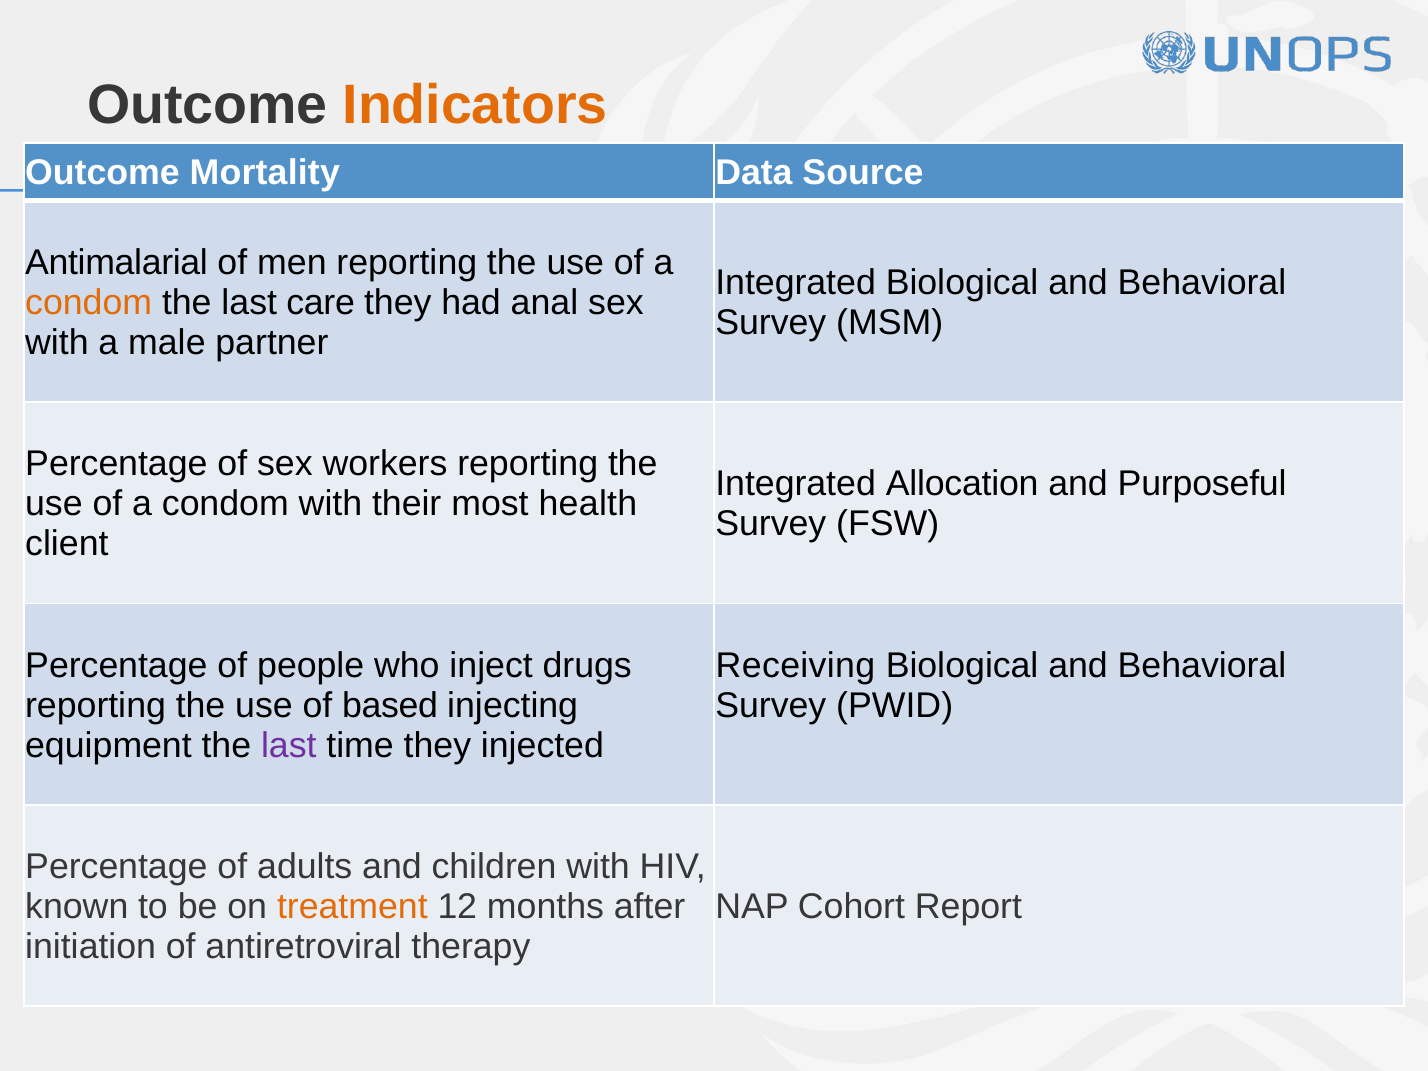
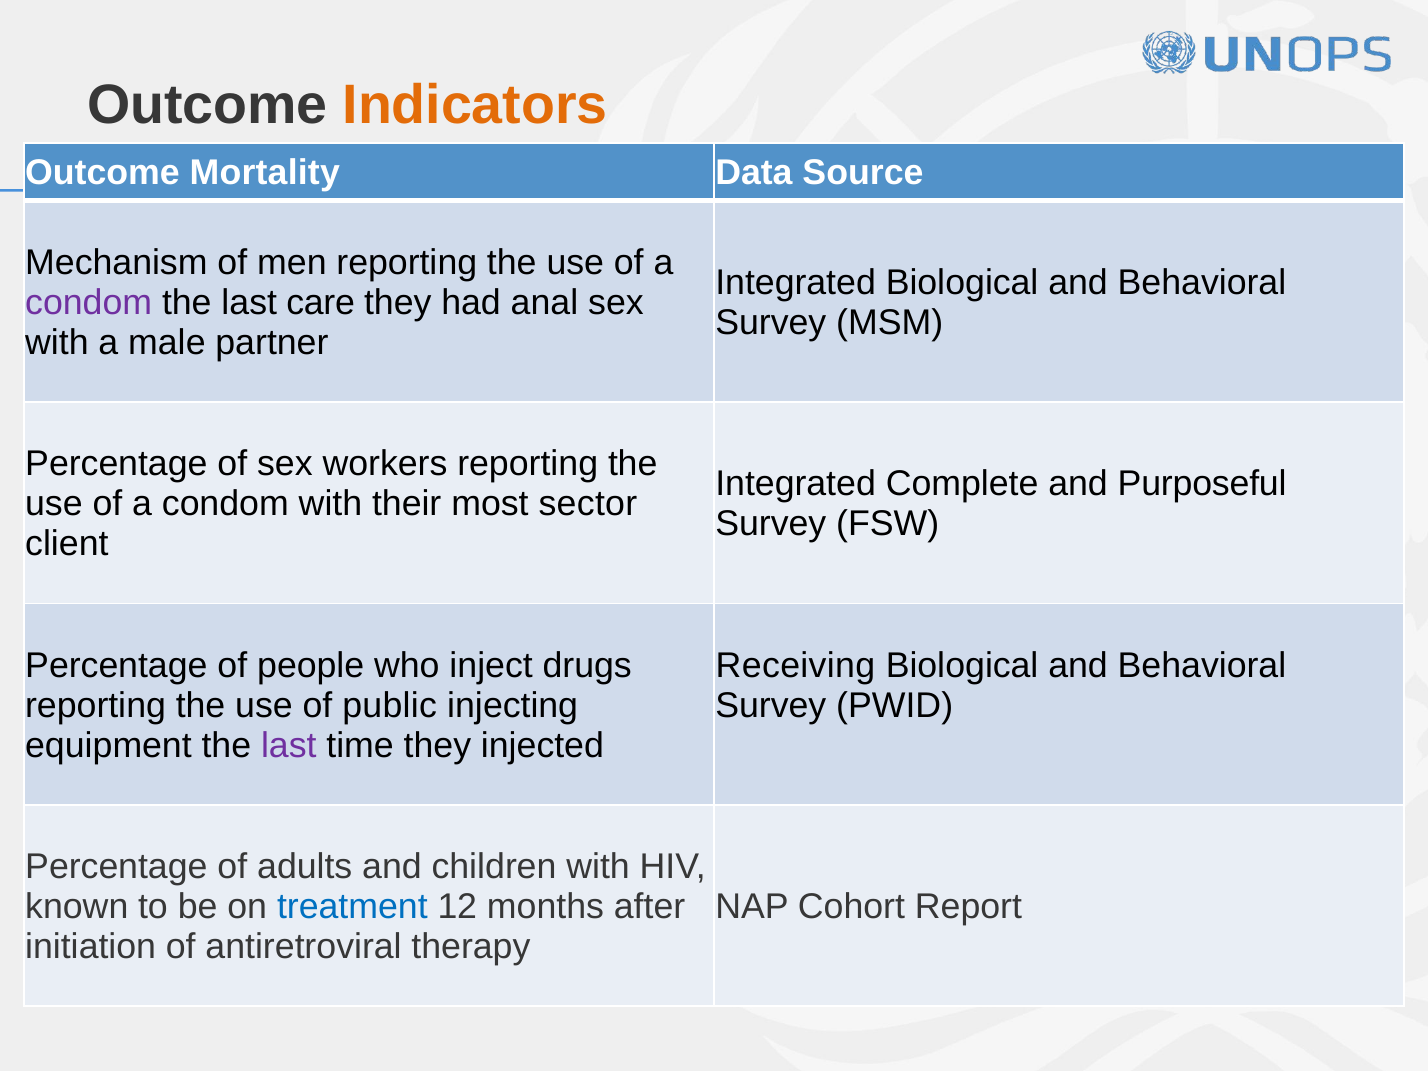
Antimalarial: Antimalarial -> Mechanism (116, 263)
condom colour: orange -> purple (89, 303)
Allocation: Allocation -> Complete (962, 484)
health: health -> sector (588, 504)
based: based -> public (390, 705)
treatment colour: orange -> blue (352, 907)
